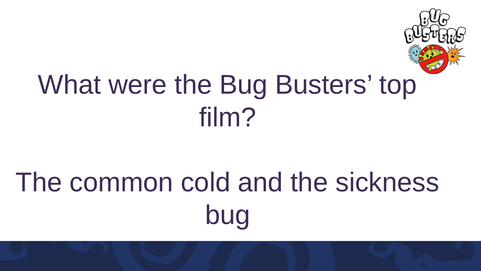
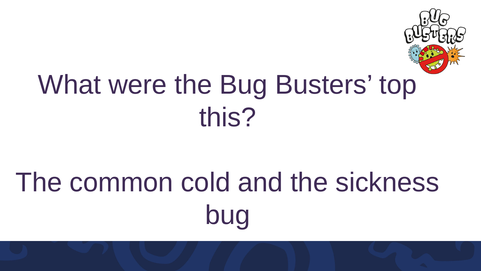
film: film -> this (228, 117)
